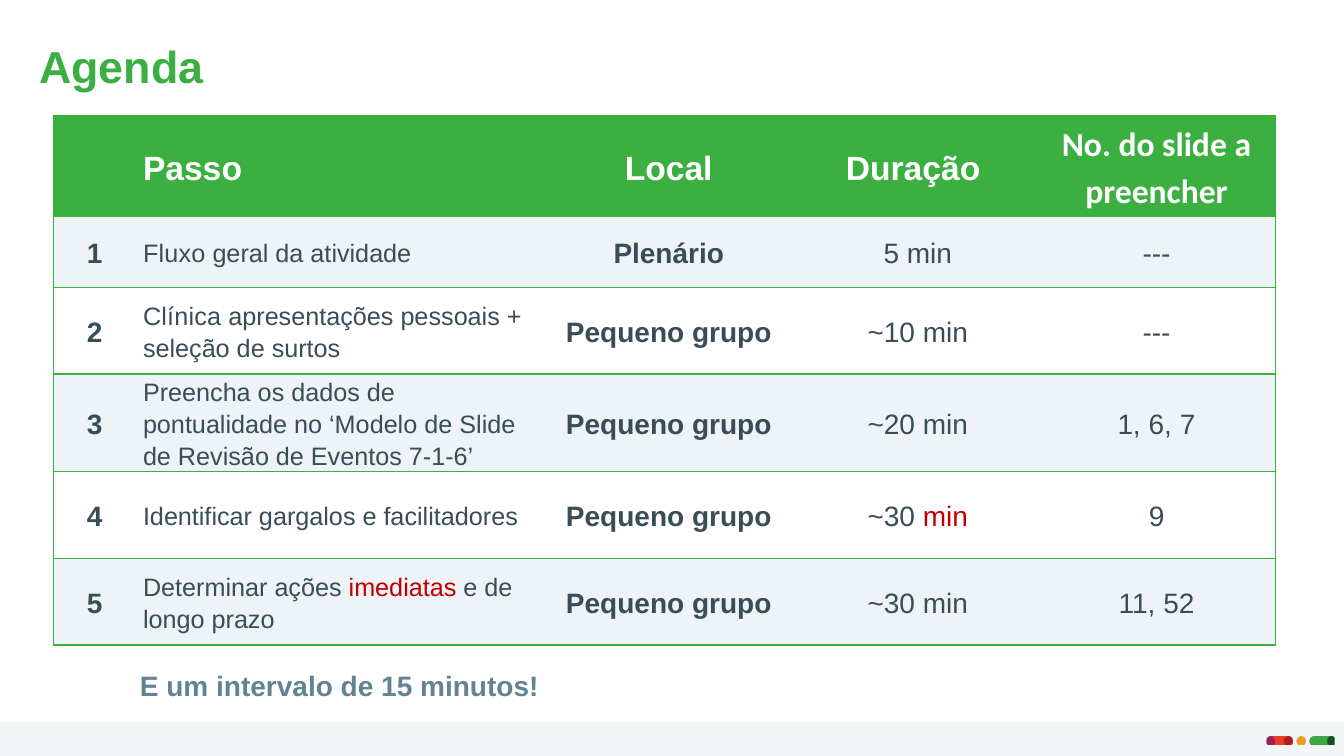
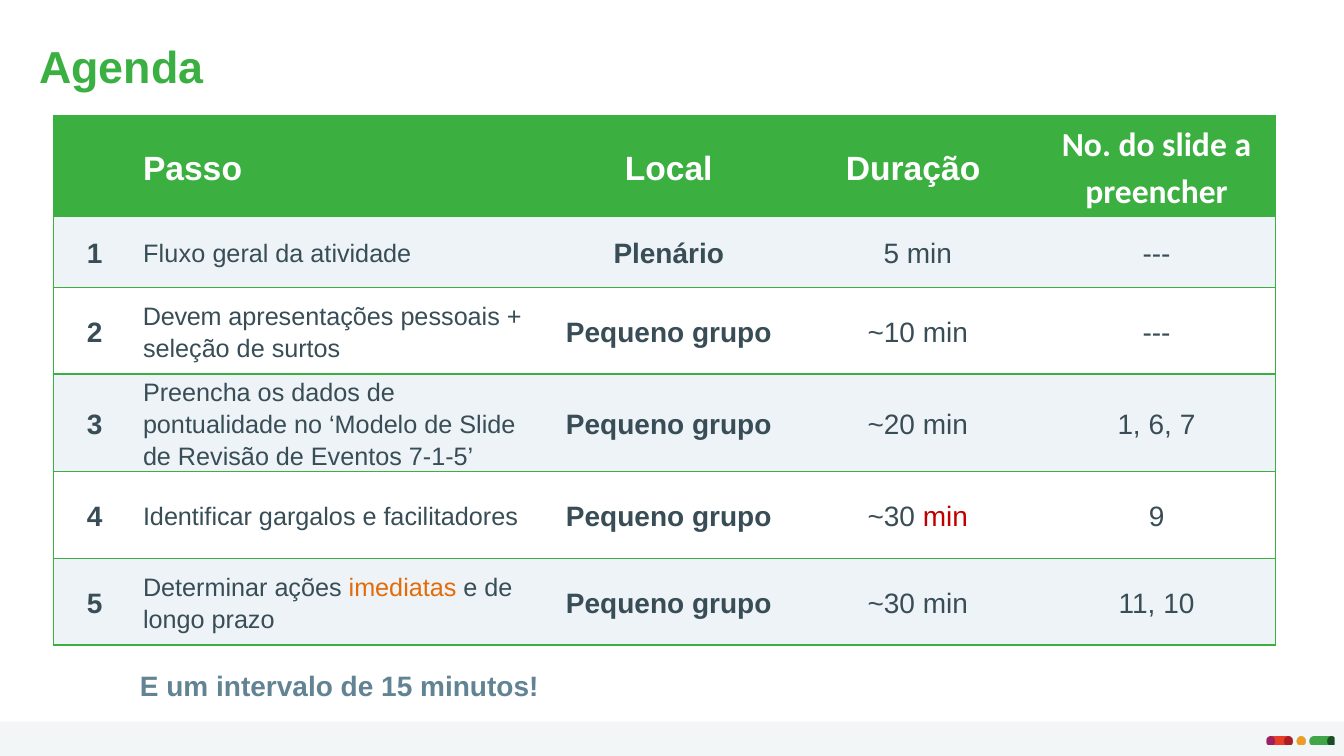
Clínica: Clínica -> Devem (182, 317)
7-1-6: 7-1-6 -> 7-1-5 (441, 458)
imediatas colour: red -> orange (403, 588)
52: 52 -> 10 (1179, 604)
